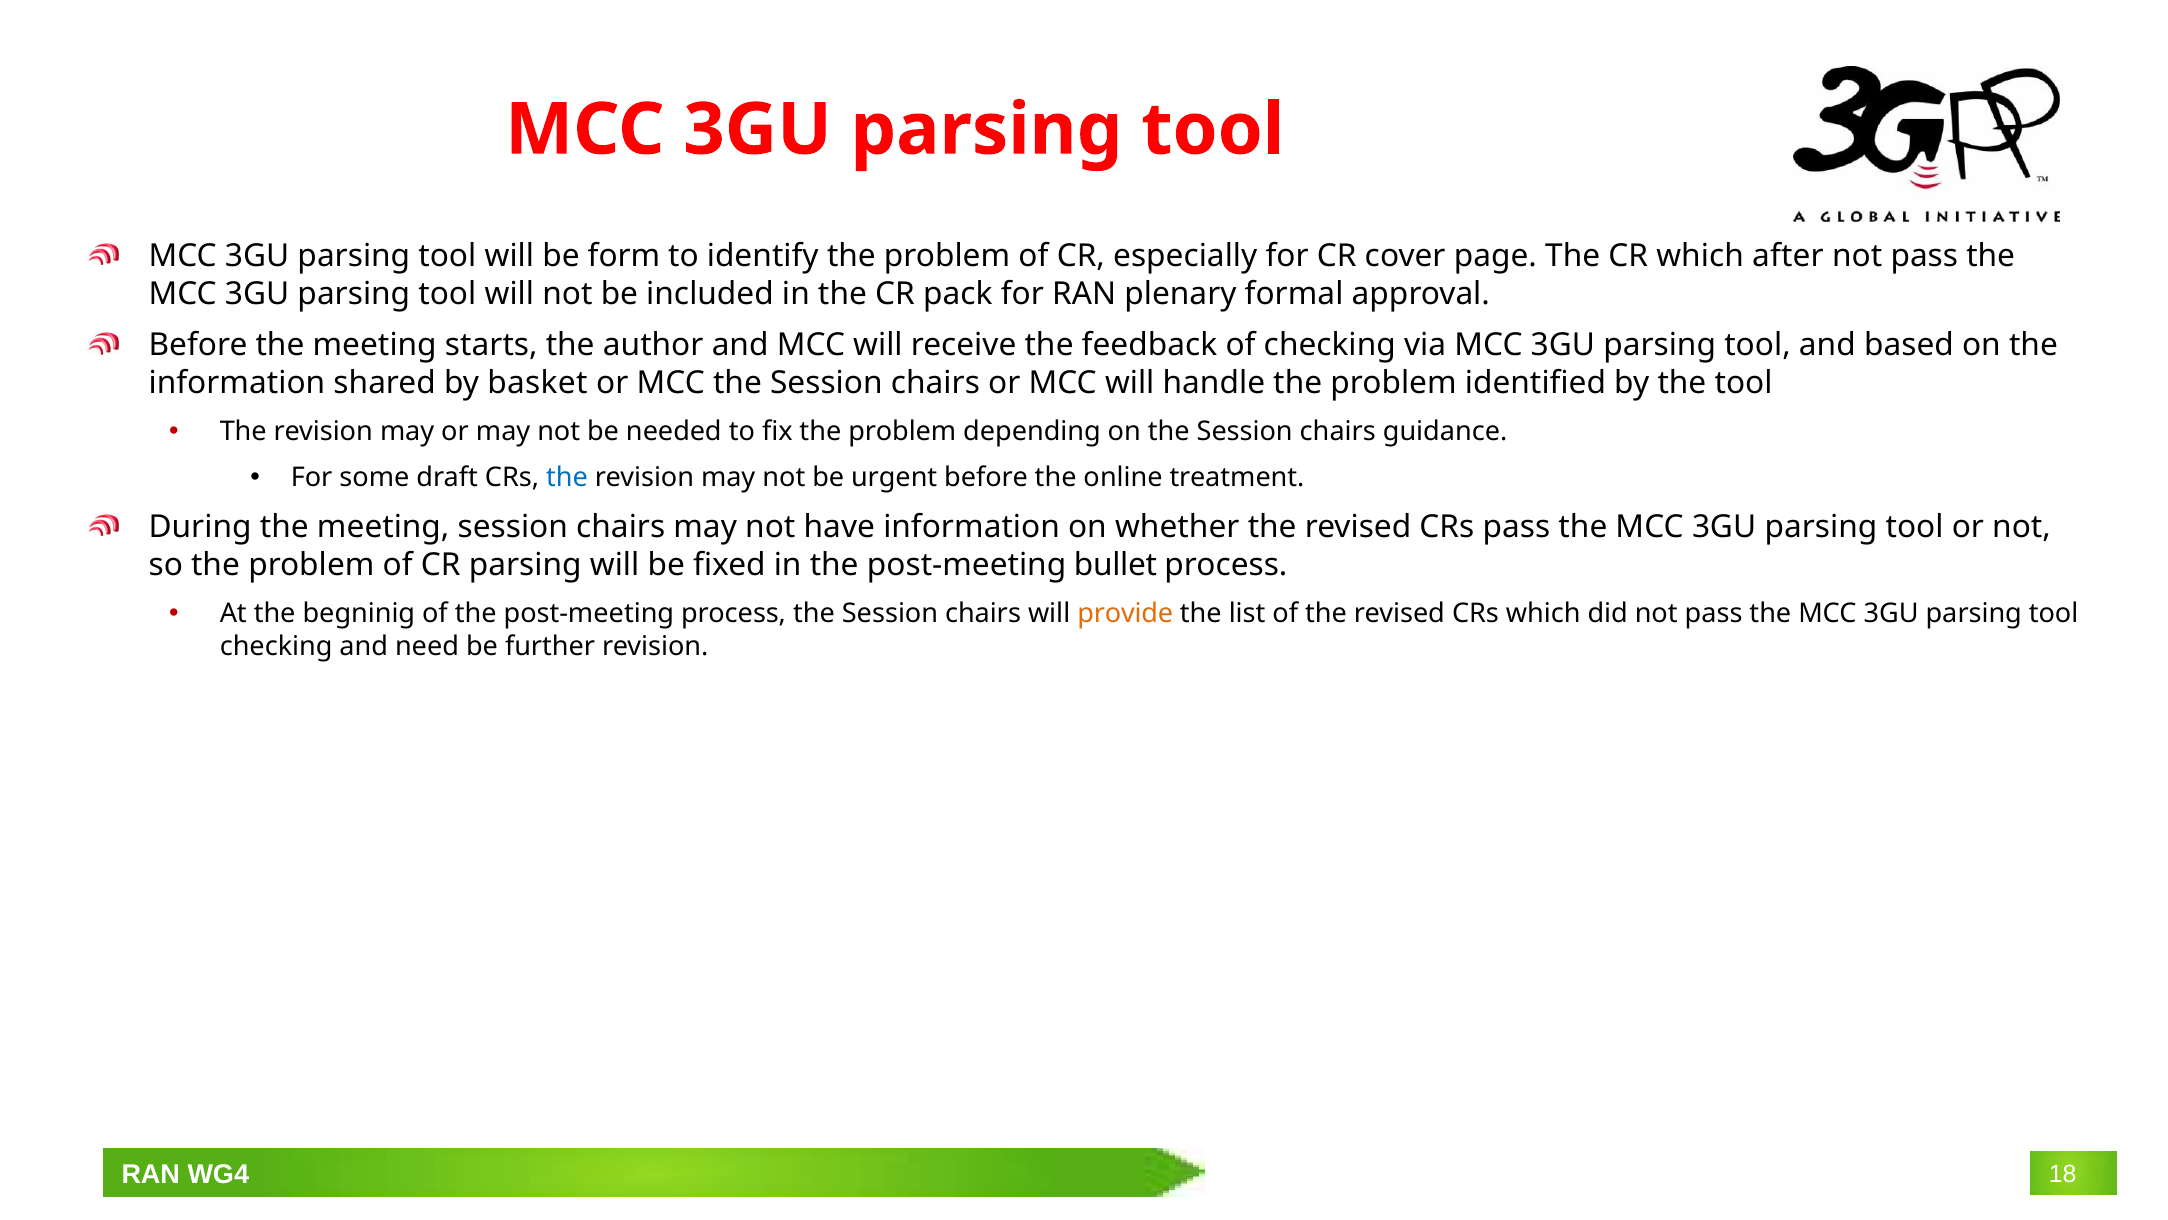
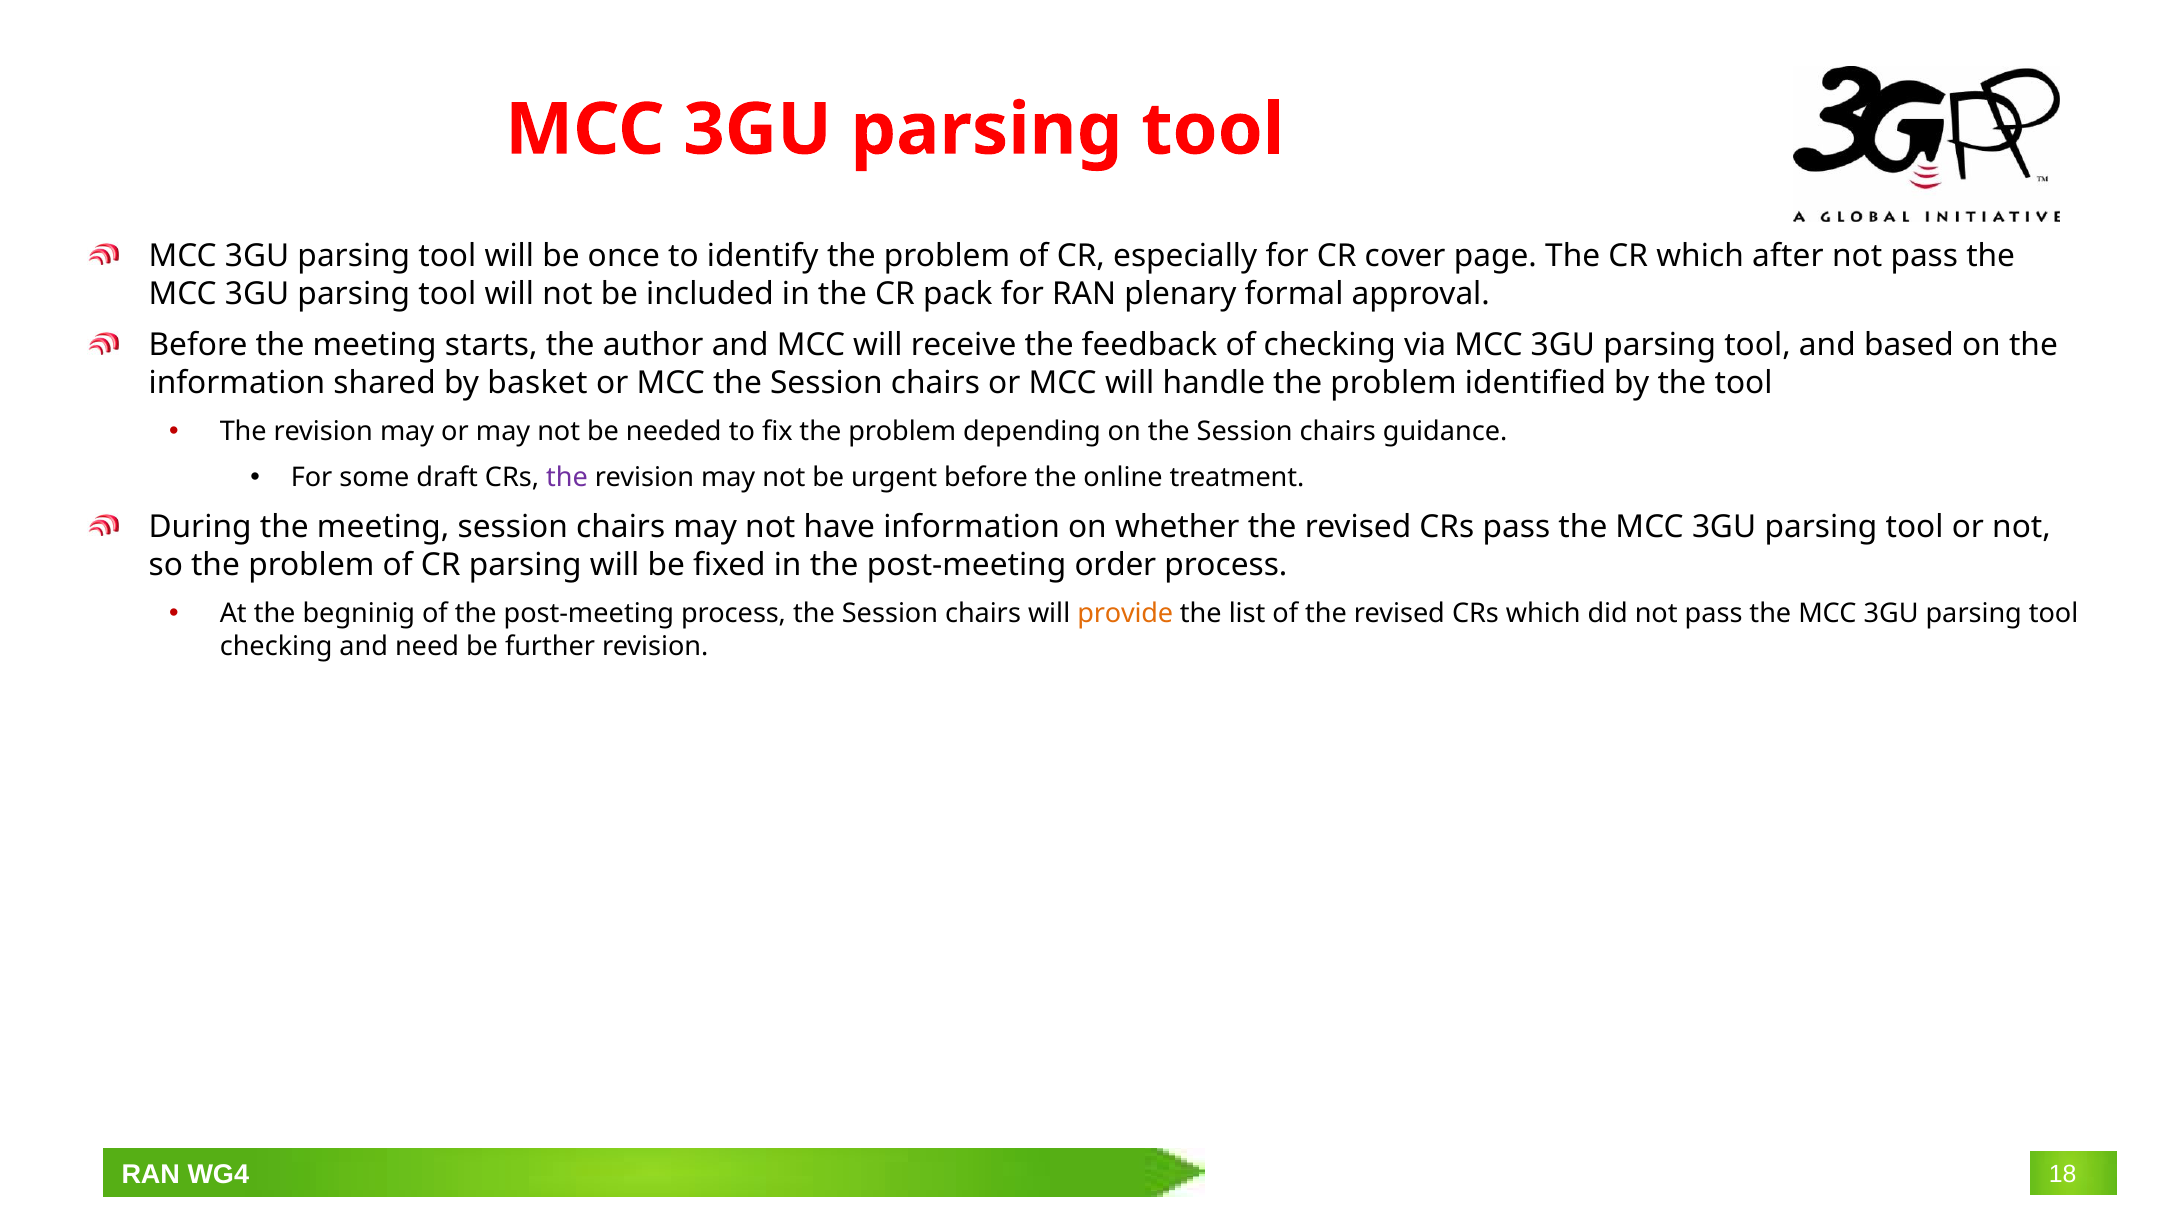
form: form -> once (624, 256)
the colour: blue -> purple (567, 478)
bullet: bullet -> order (1115, 565)
